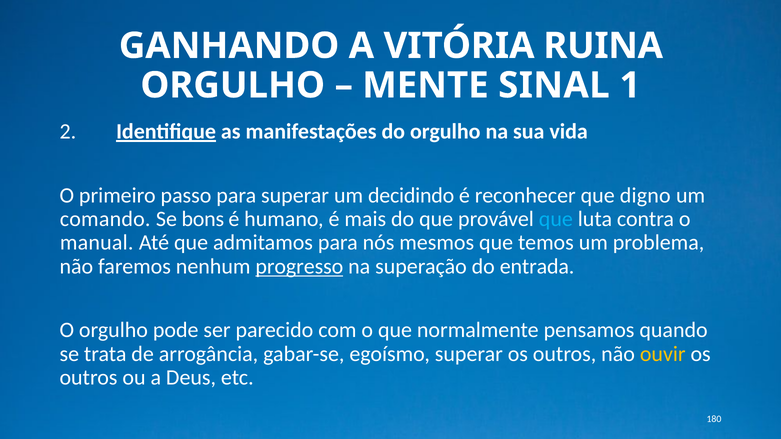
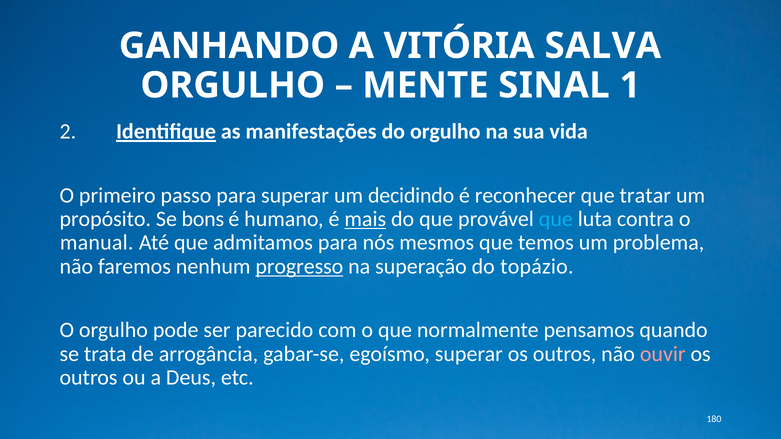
RUINA: RUINA -> SALVA (603, 46)
digno: digno -> tratar (645, 195)
comando: comando -> propósito (105, 219)
mais underline: none -> present (365, 219)
entrada: entrada -> topázio (537, 267)
ouvir colour: yellow -> pink (663, 354)
